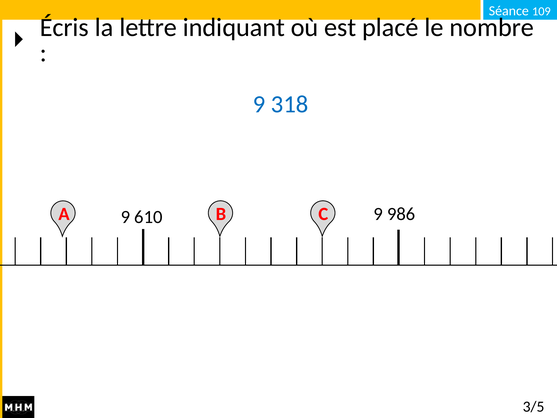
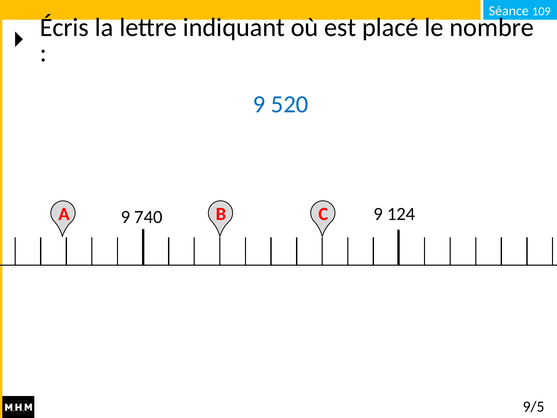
318: 318 -> 520 (290, 104)
986: 986 -> 124 (401, 214)
610: 610 -> 740 (148, 217)
3/5: 3/5 -> 9/5 (534, 406)
